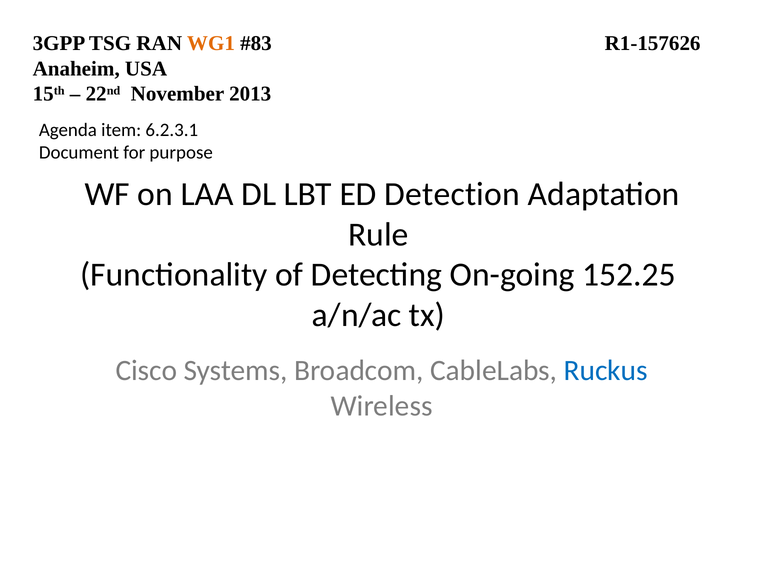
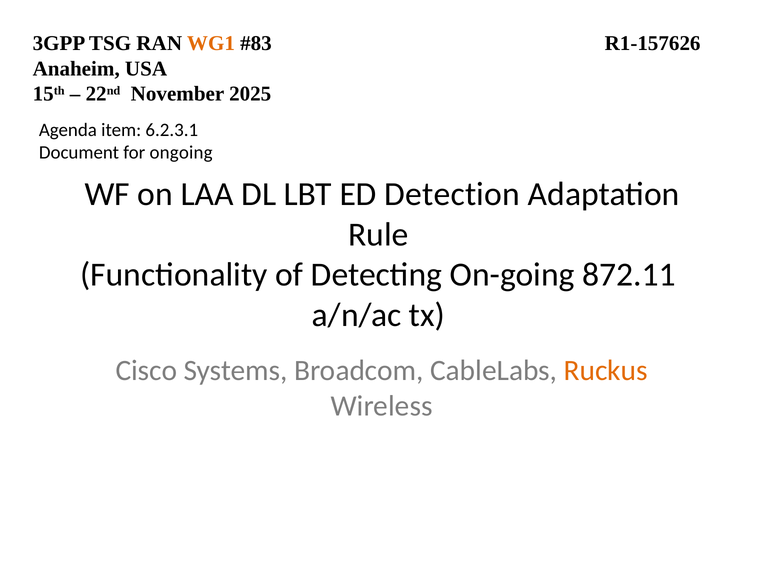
2013: 2013 -> 2025 (250, 94)
purpose: purpose -> ongoing (181, 153)
152.25: 152.25 -> 872.11 (629, 275)
Ruckus colour: blue -> orange (606, 370)
